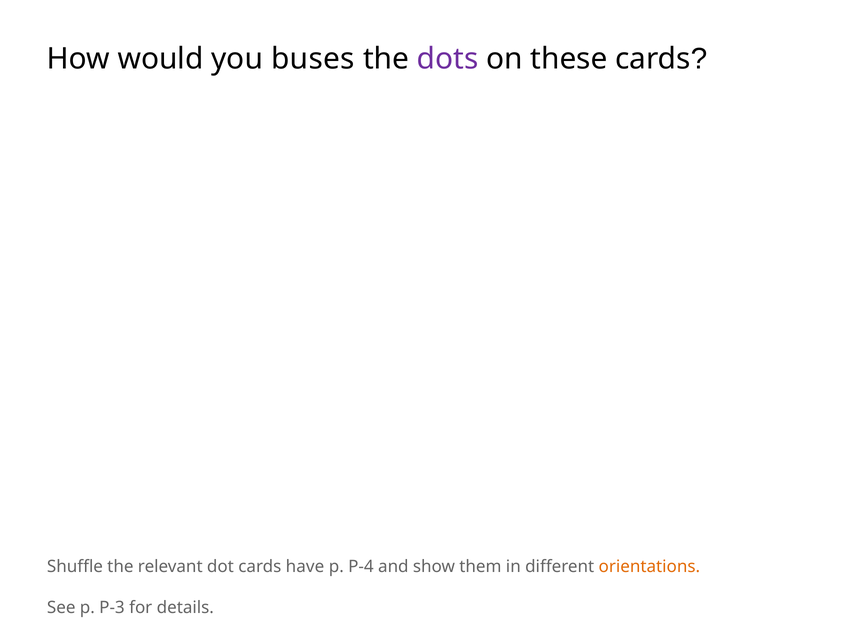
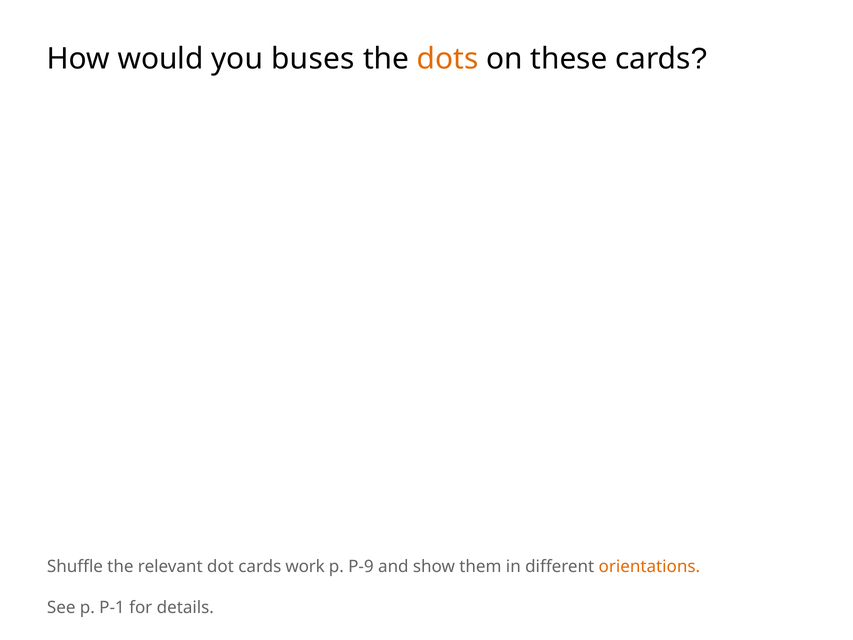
dots colour: purple -> orange (448, 59)
have: have -> work (305, 566)
P-4: P-4 -> P-9 (361, 566)
P-3: P-3 -> P-1 (112, 607)
